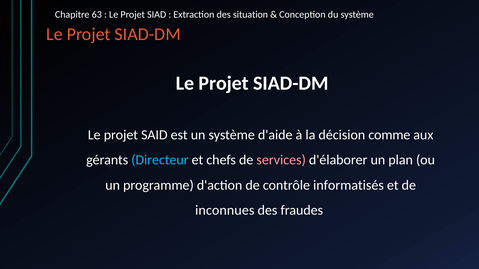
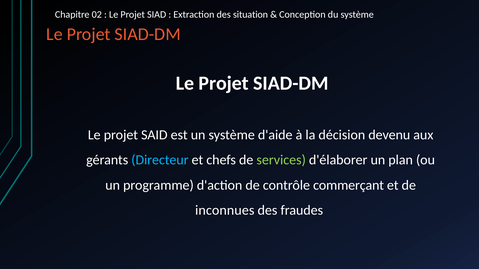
63: 63 -> 02 (97, 14)
comme: comme -> devenu (389, 135)
services colour: pink -> light green (281, 160)
informatisés: informatisés -> commerçant (349, 185)
